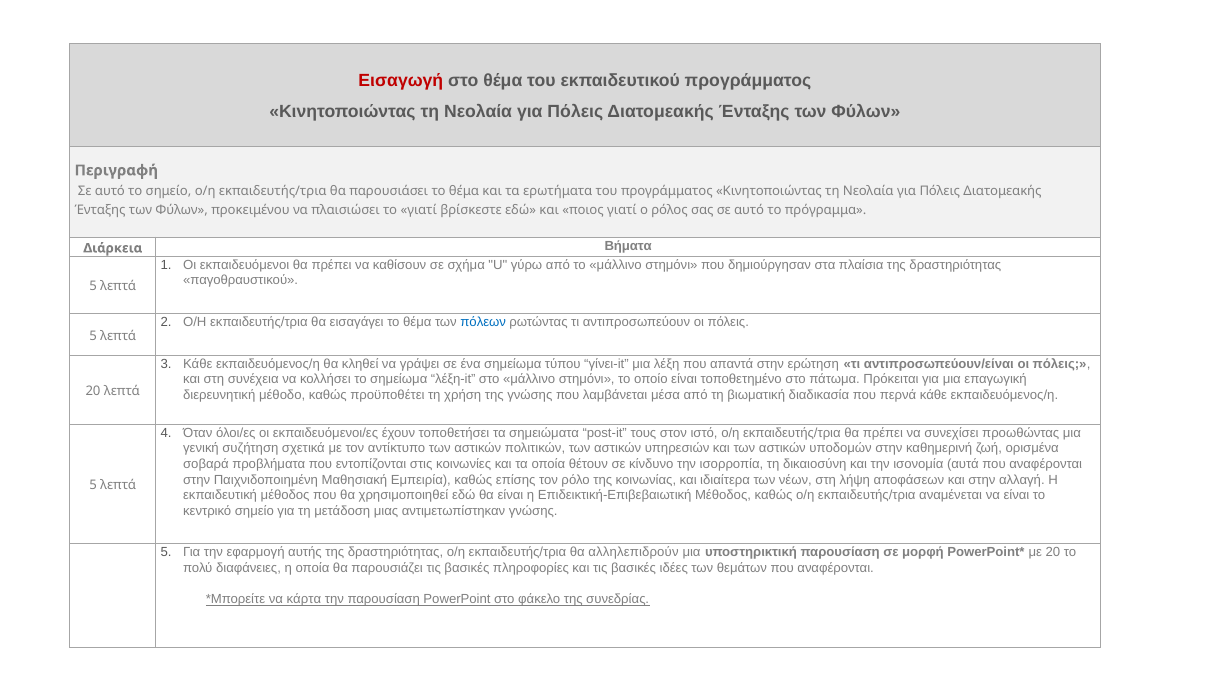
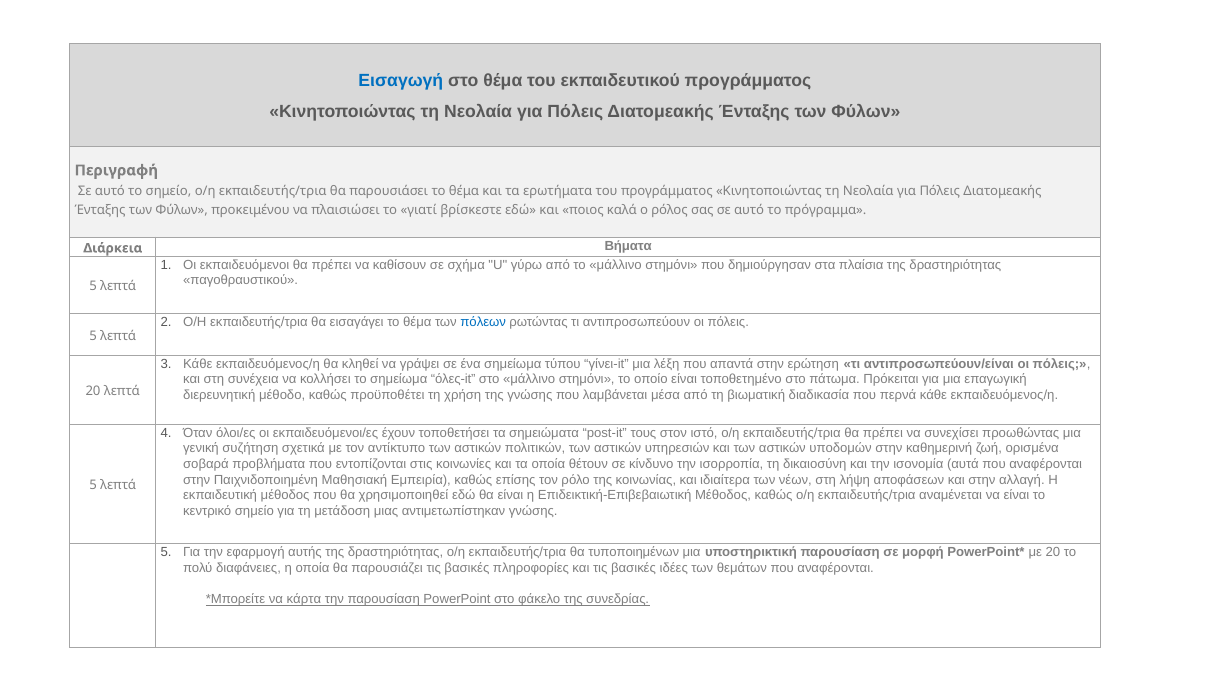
Εισαγωγή colour: red -> blue (401, 80)
ποιος γιατί: γιατί -> καλά (622, 210)
λέξη-it: λέξη-it -> όλες-it (453, 379)
αλληλεπιδρούν: αλληλεπιδρούν -> τυποποιημένων (634, 552)
